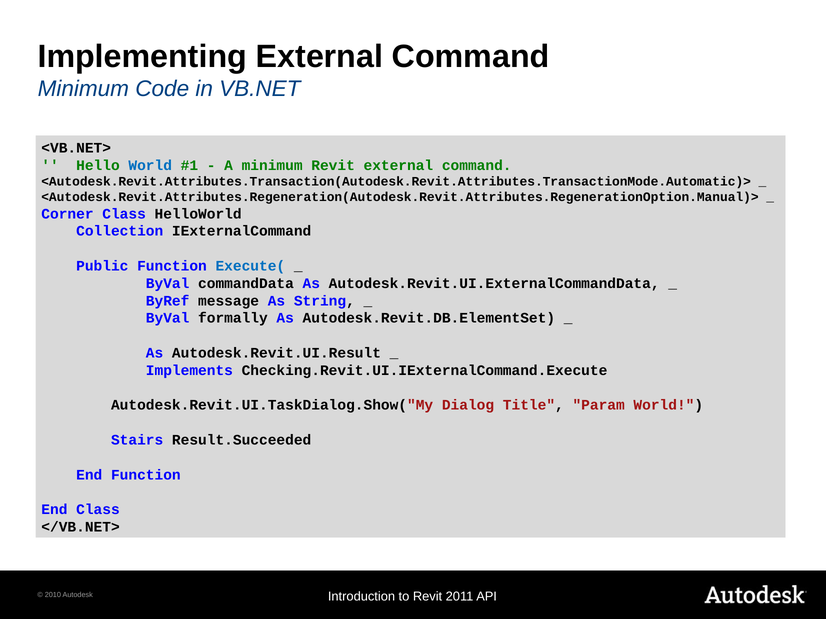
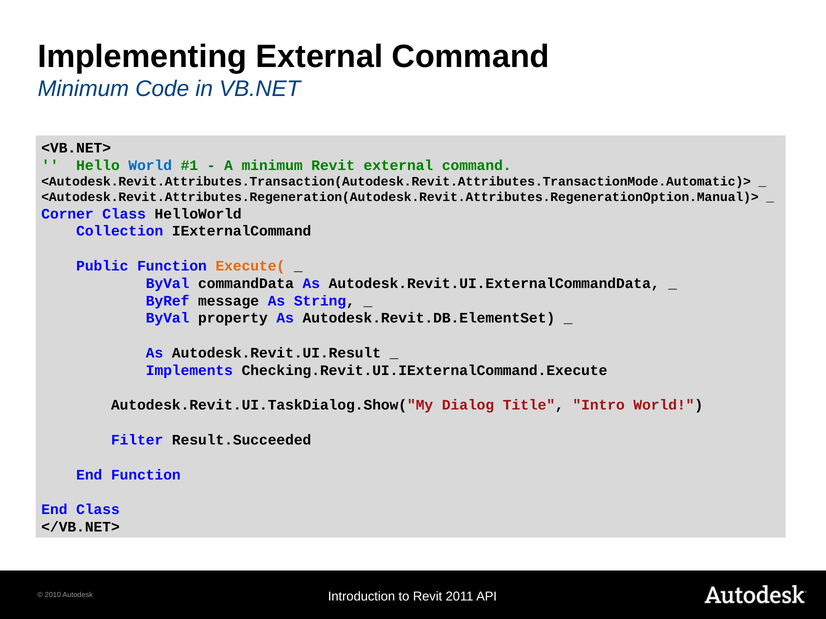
Execute( colour: blue -> orange (250, 266)
formally: formally -> property (233, 318)
Param: Param -> Intro (599, 405)
Stairs: Stairs -> Filter (137, 440)
